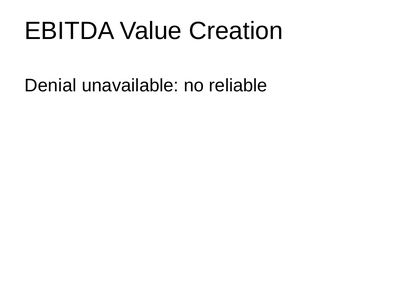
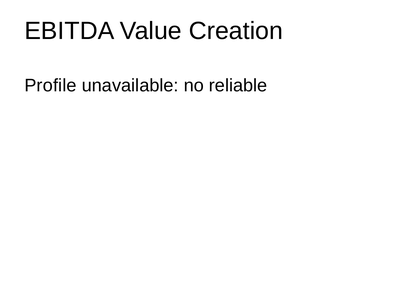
Denial: Denial -> Profile (51, 86)
